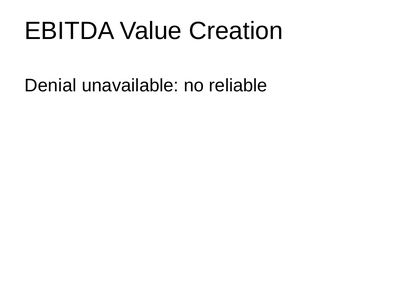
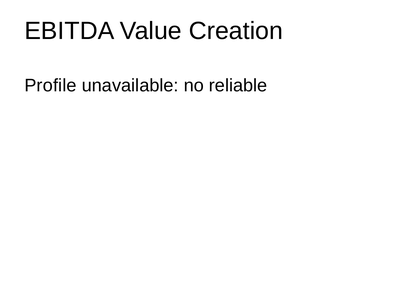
Denial: Denial -> Profile (51, 86)
